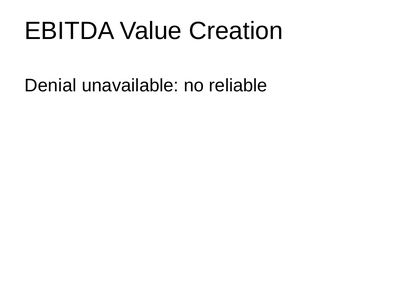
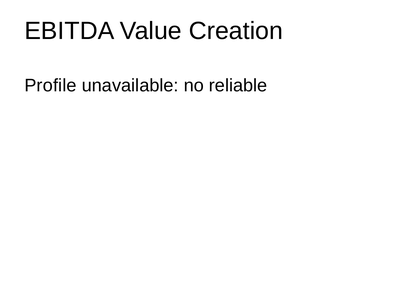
Denial: Denial -> Profile (51, 86)
